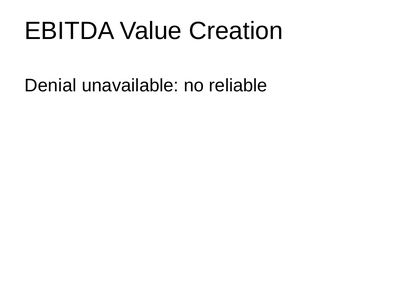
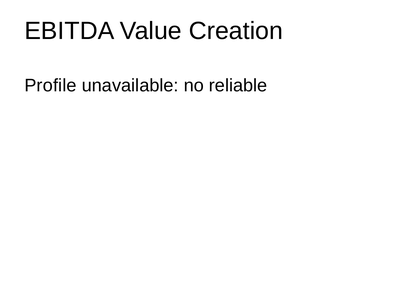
Denial: Denial -> Profile (51, 86)
